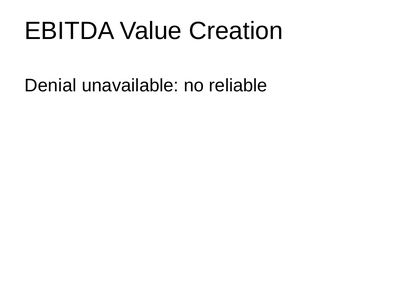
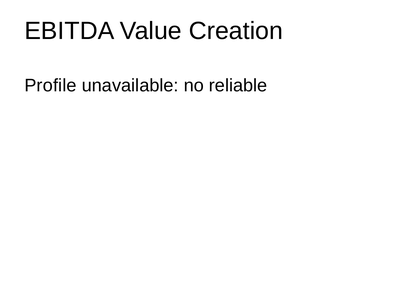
Denial: Denial -> Profile (51, 86)
